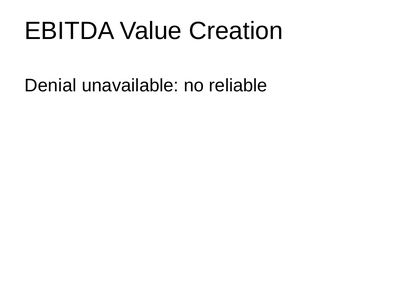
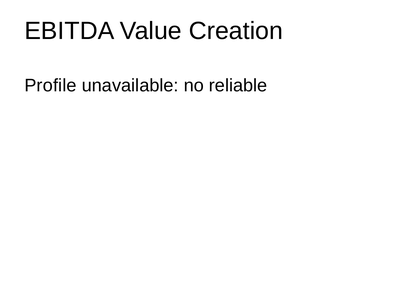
Denial: Denial -> Profile (51, 86)
